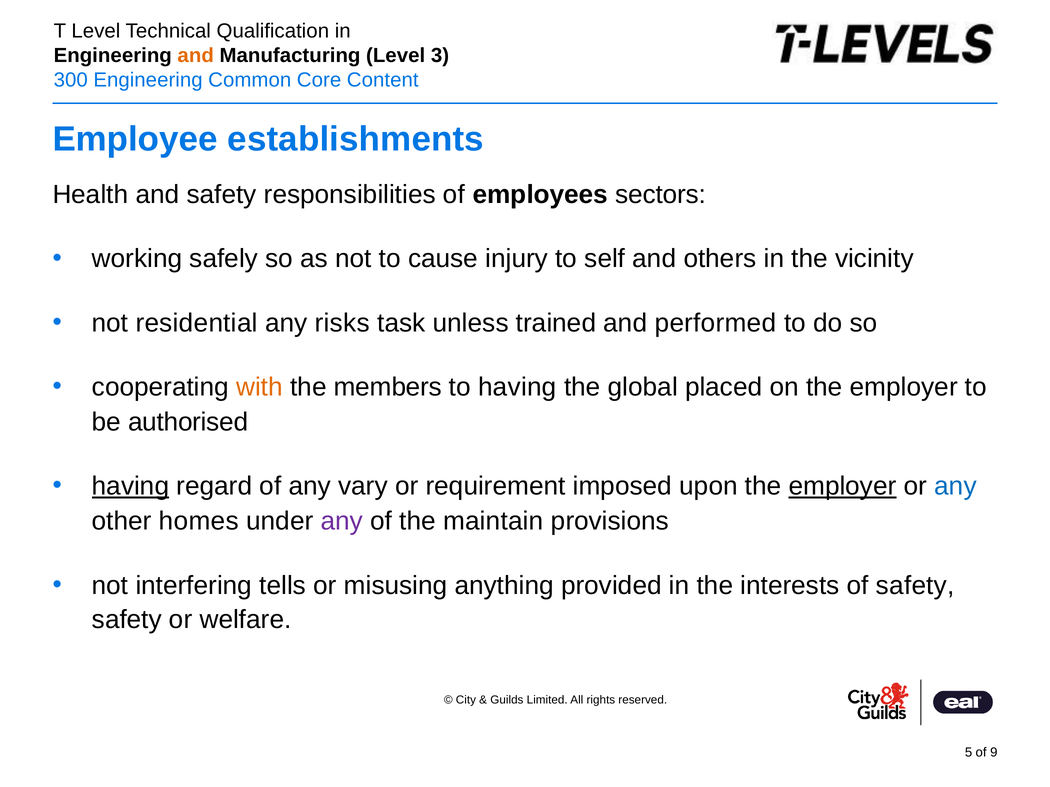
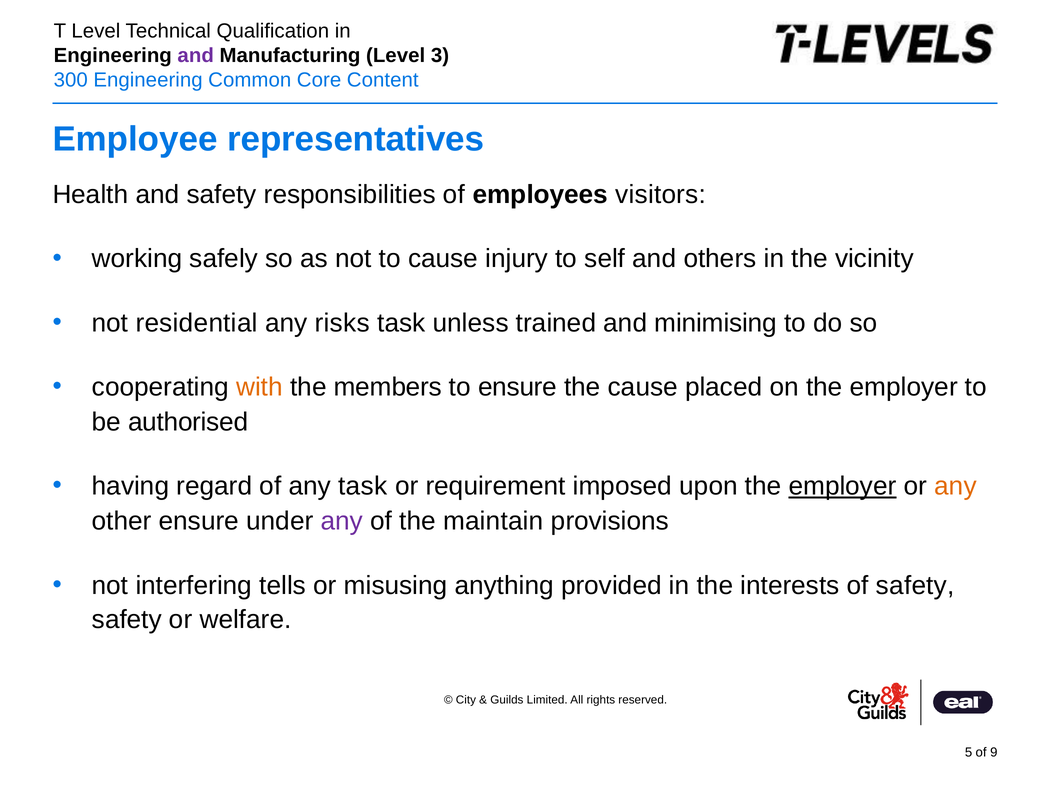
and colour: orange -> purple (196, 56)
establishments: establishments -> representatives (356, 139)
sectors: sectors -> visitors (661, 195)
performed: performed -> minimising (716, 323)
to having: having -> ensure (518, 387)
the global: global -> cause (643, 387)
having underline: present -> none (131, 487)
any vary: vary -> task (363, 487)
any colour: blue -> orange (955, 487)
other homes: homes -> ensure (199, 522)
